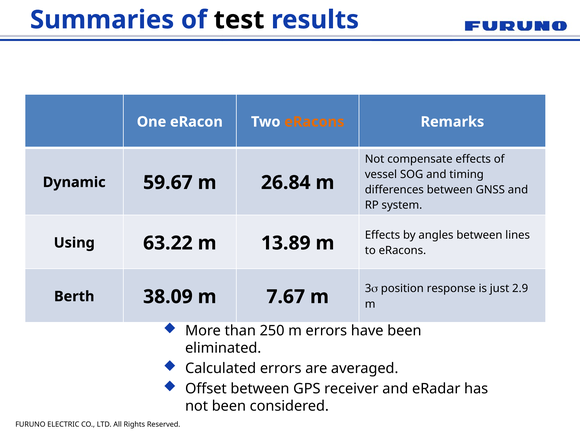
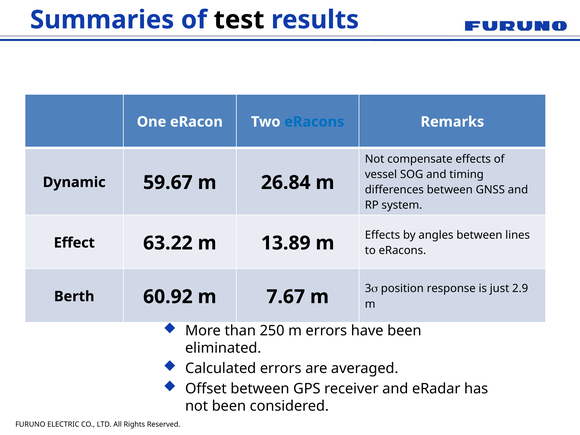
eRacons colour: orange -> blue (314, 122)
Using: Using -> Effect (74, 243)
38.09: 38.09 -> 60.92 (168, 297)
